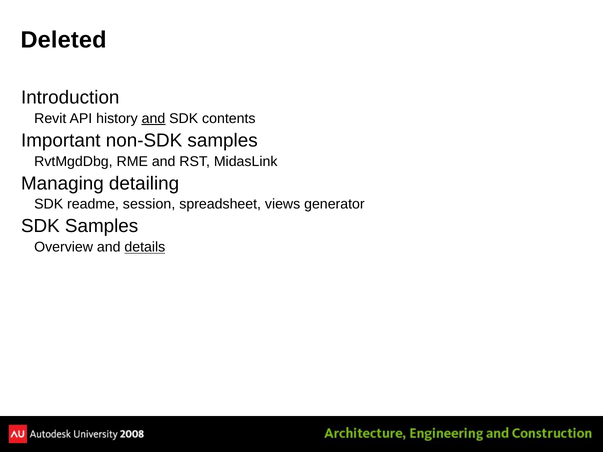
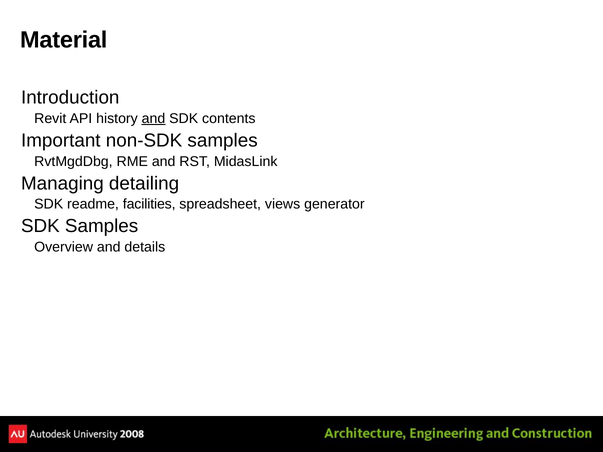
Deleted: Deleted -> Material (64, 40)
session: session -> facilities (149, 204)
details underline: present -> none (145, 247)
